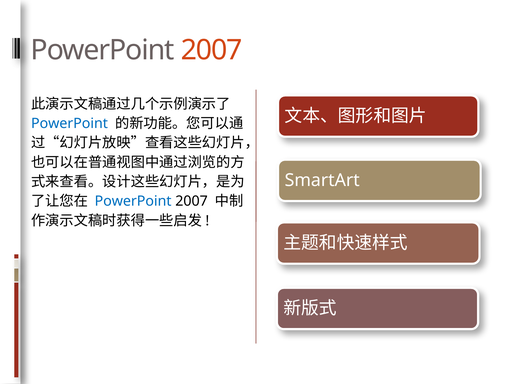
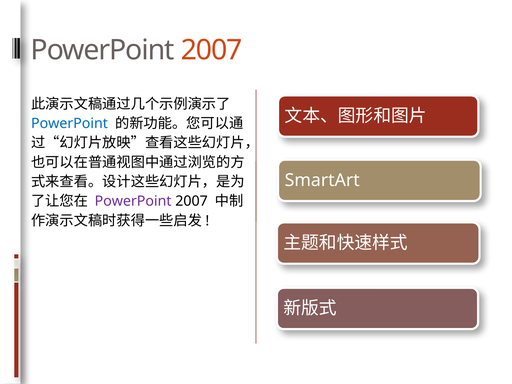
PowerPoint colour: blue -> purple (133, 201)
